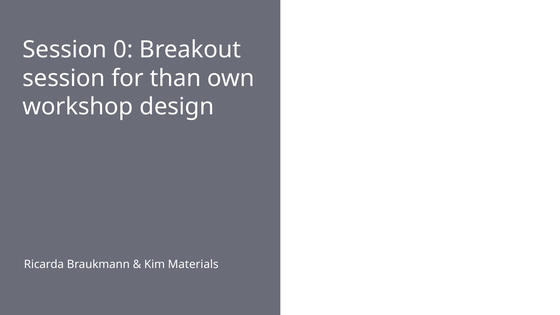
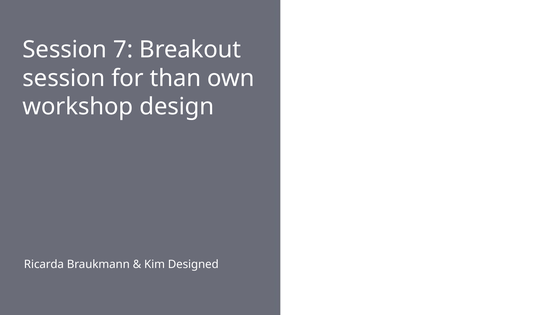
0: 0 -> 7 (123, 50)
Materials: Materials -> Designed (193, 264)
